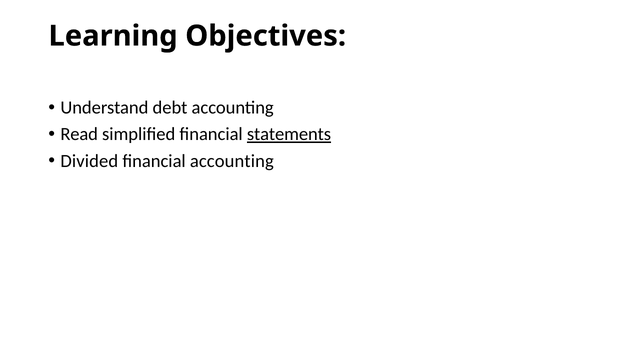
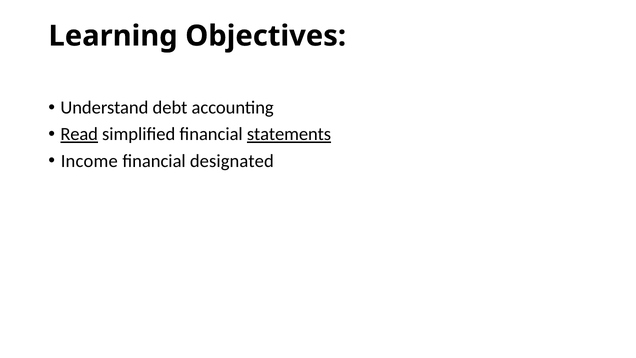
Read underline: none -> present (79, 134)
Divided: Divided -> Income (89, 161)
financial accounting: accounting -> designated (232, 161)
